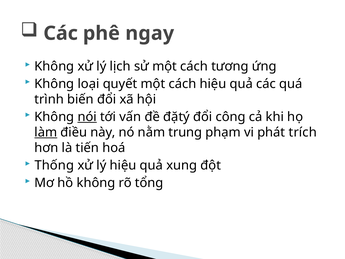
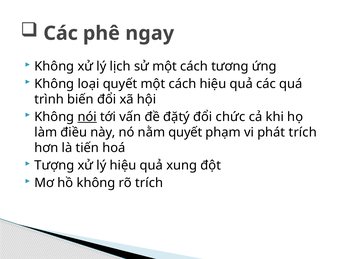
công: công -> chức (231, 117)
làm underline: present -> none (46, 132)
nằm trung: trung -> quyết (185, 132)
Thống: Thống -> Tượng (54, 165)
rõ tổng: tổng -> trích (149, 183)
